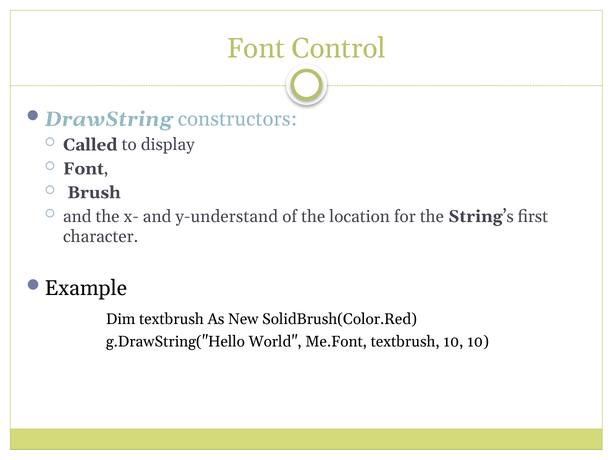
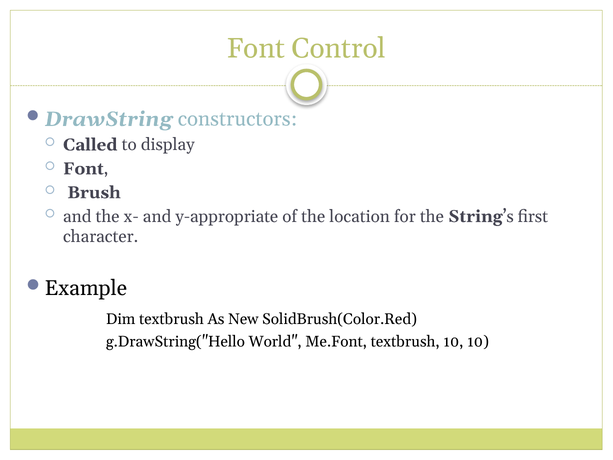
y-understand: y-understand -> y-appropriate (227, 216)
